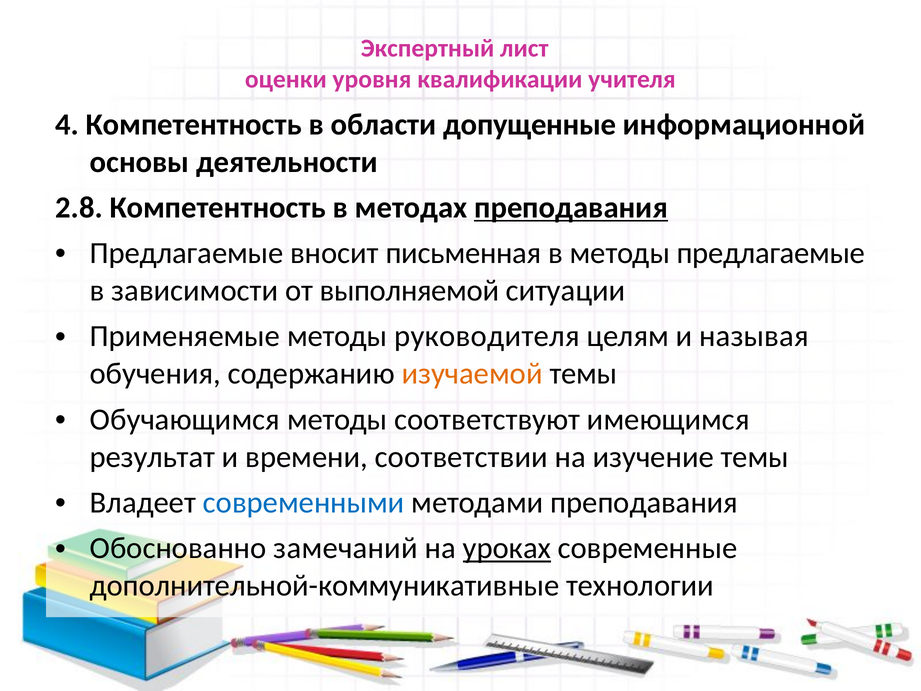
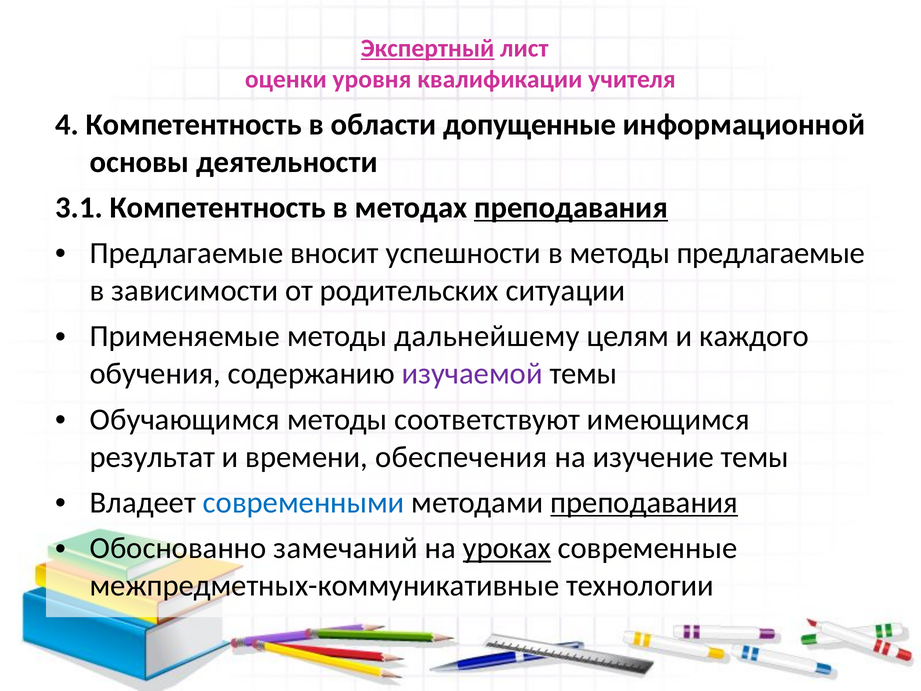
Экспертный underline: none -> present (428, 48)
2.8: 2.8 -> 3.1 (79, 207)
письменная: письменная -> успешности (463, 253)
выполняемой: выполняемой -> родительских (409, 291)
руководителя: руководителя -> дальнейшему (487, 336)
называя: называя -> каждого (754, 336)
изучаемой colour: orange -> purple (472, 374)
соответствии: соответствии -> обеспечения (461, 457)
преподавания underline: none -> present (644, 502)
дополнительной-коммуникативные: дополнительной-коммуникативные -> межпредметных-коммуникативные (325, 586)
